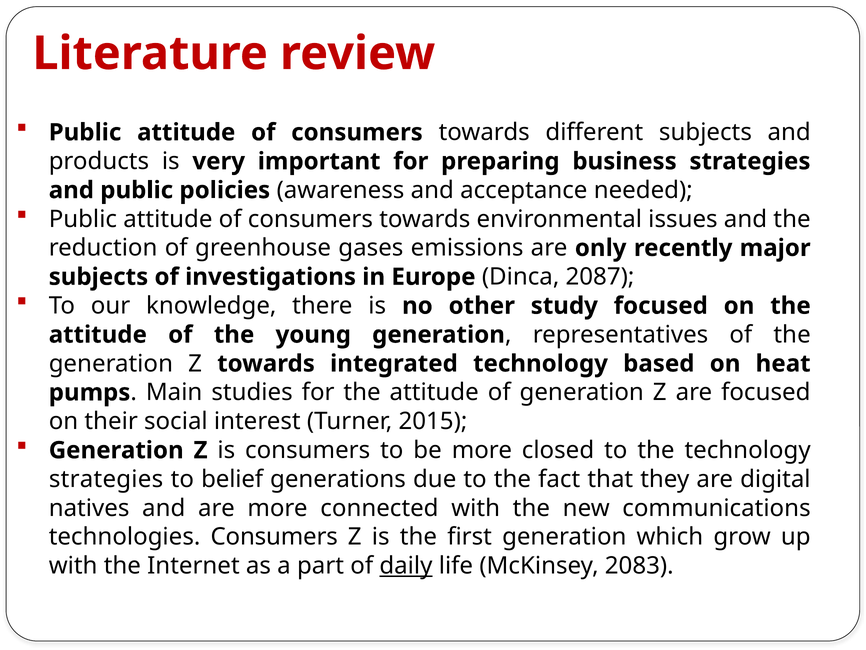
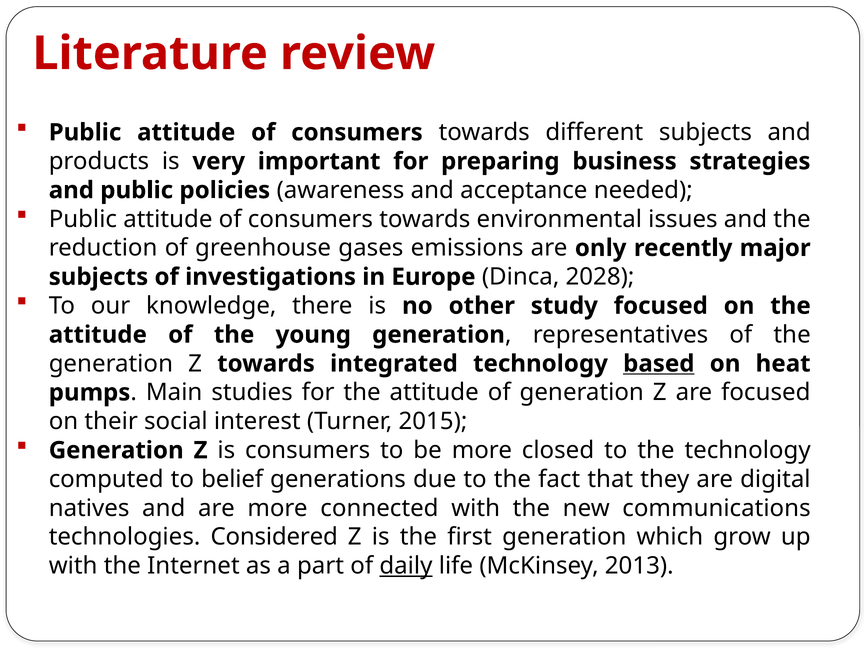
2087: 2087 -> 2028 (600, 277)
based underline: none -> present (659, 363)
strategies: strategies -> computed (106, 479)
technologies Consumers: Consumers -> Considered (274, 537)
2083: 2083 -> 2013 (639, 565)
